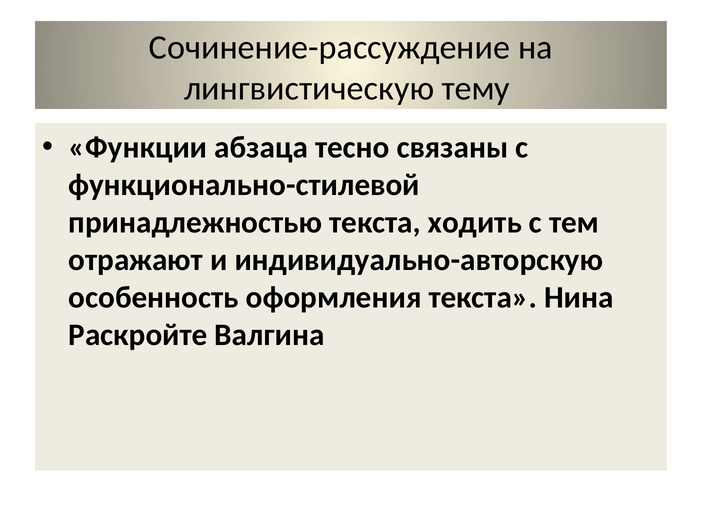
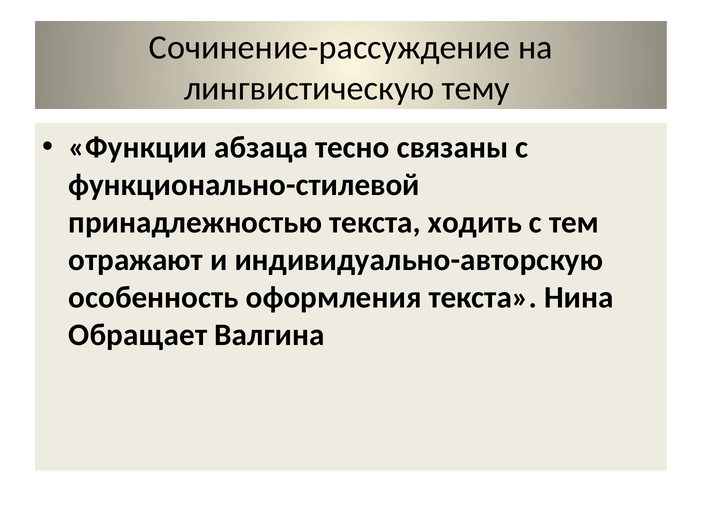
Раскройте: Раскройте -> Обращает (138, 335)
